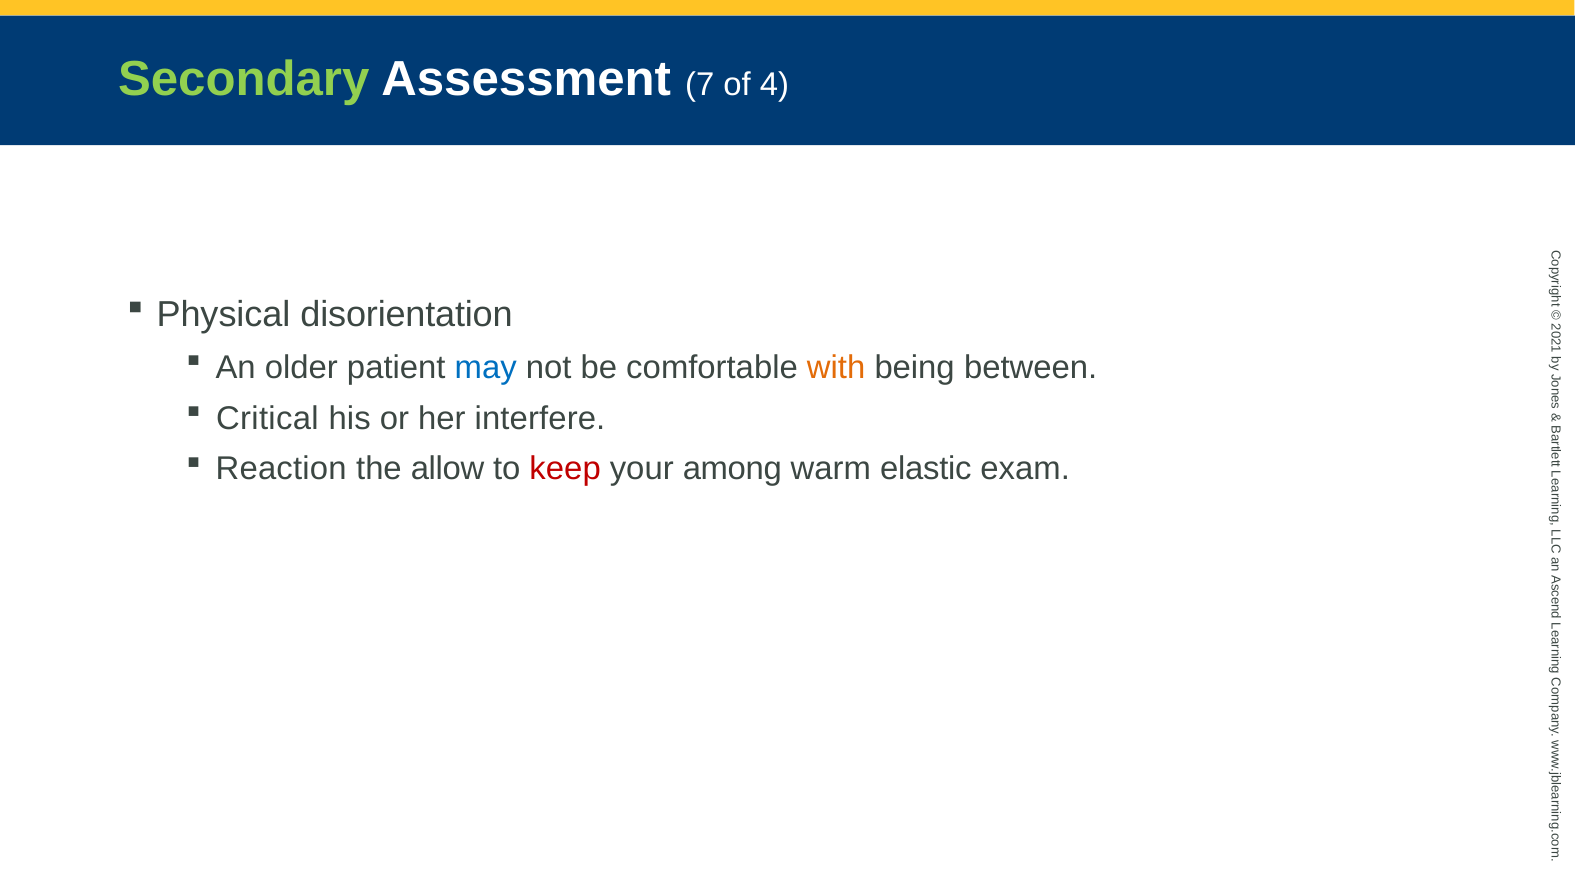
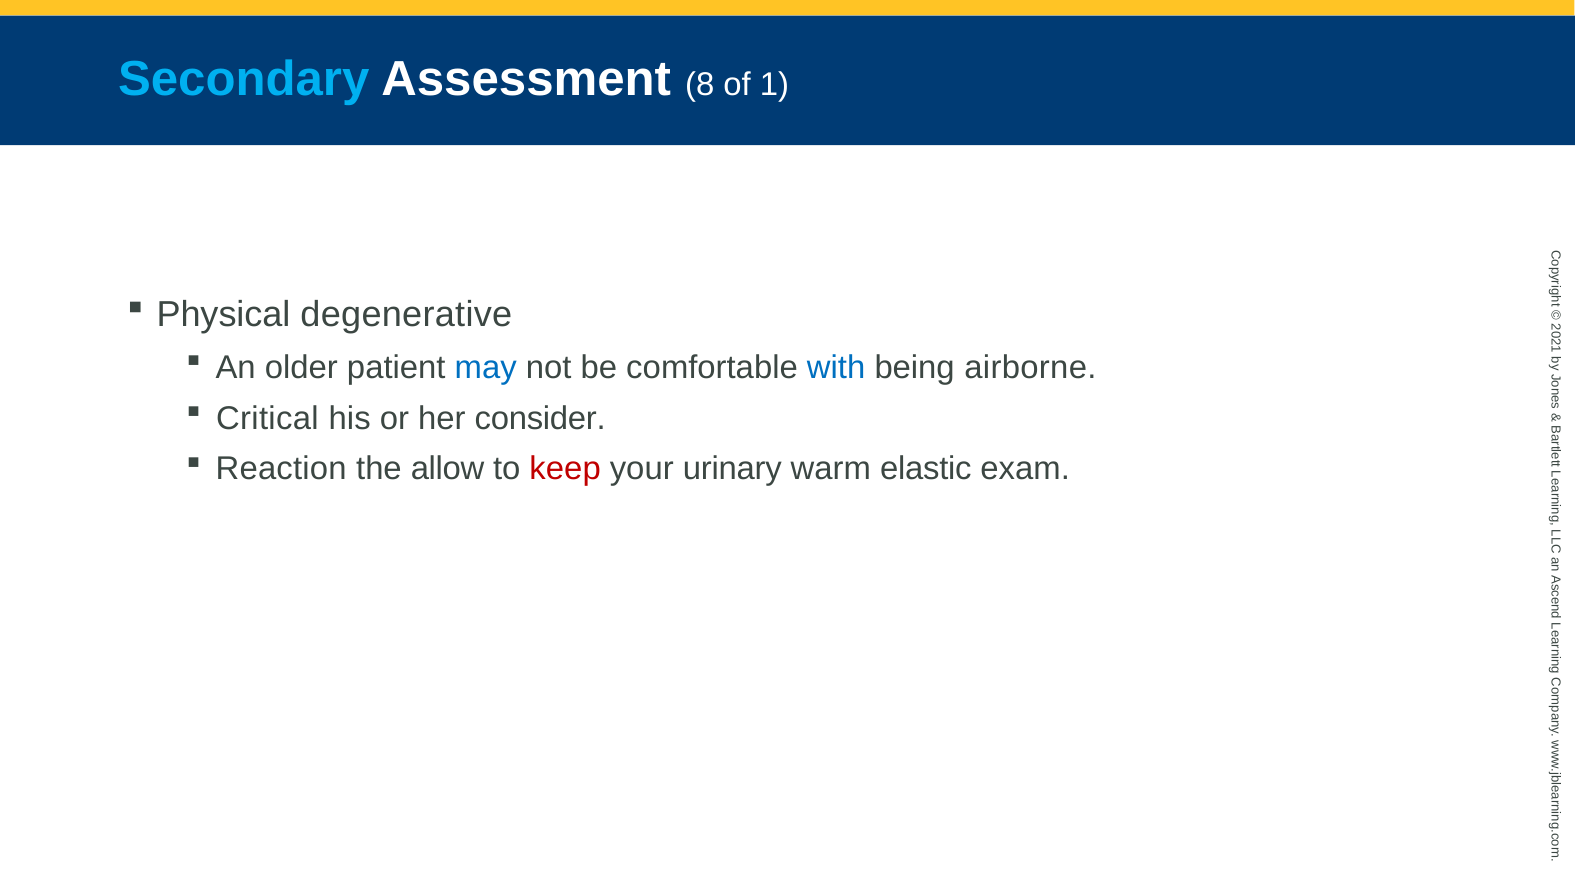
Secondary colour: light green -> light blue (244, 79)
7: 7 -> 8 (700, 85)
of 4: 4 -> 1 (774, 85)
disorientation: disorientation -> degenerative (406, 315)
with colour: orange -> blue (836, 367)
between: between -> airborne (1030, 367)
interfere: interfere -> consider (540, 418)
among: among -> urinary (732, 469)
